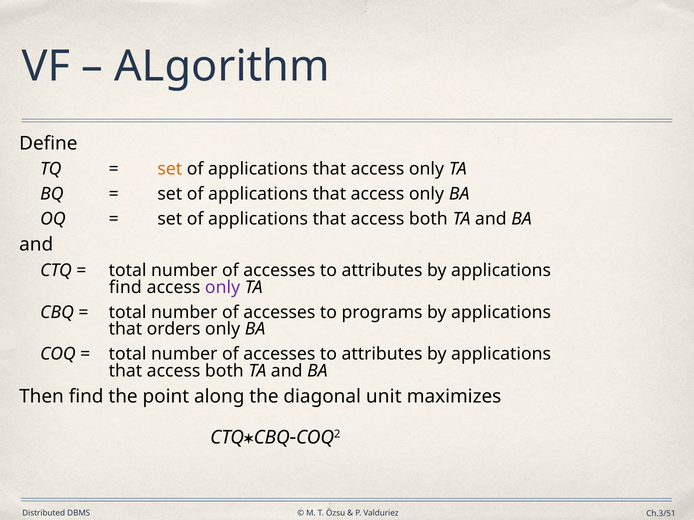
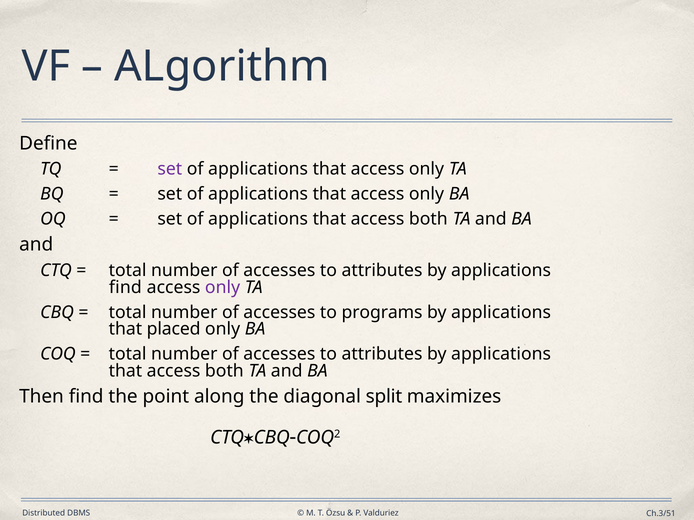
set colour: orange -> purple (170, 169)
orders: orders -> placed (174, 329)
unit: unit -> split (384, 397)
